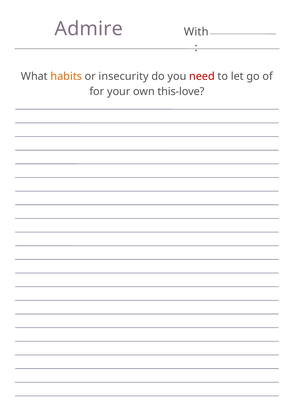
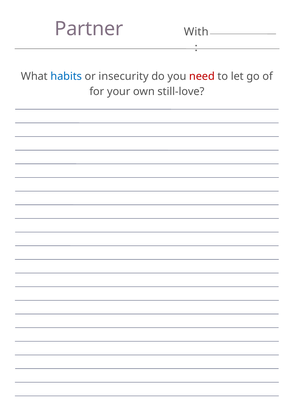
Admire: Admire -> Partner (89, 29)
habits colour: orange -> blue (66, 76)
this-love: this-love -> still-love (181, 91)
